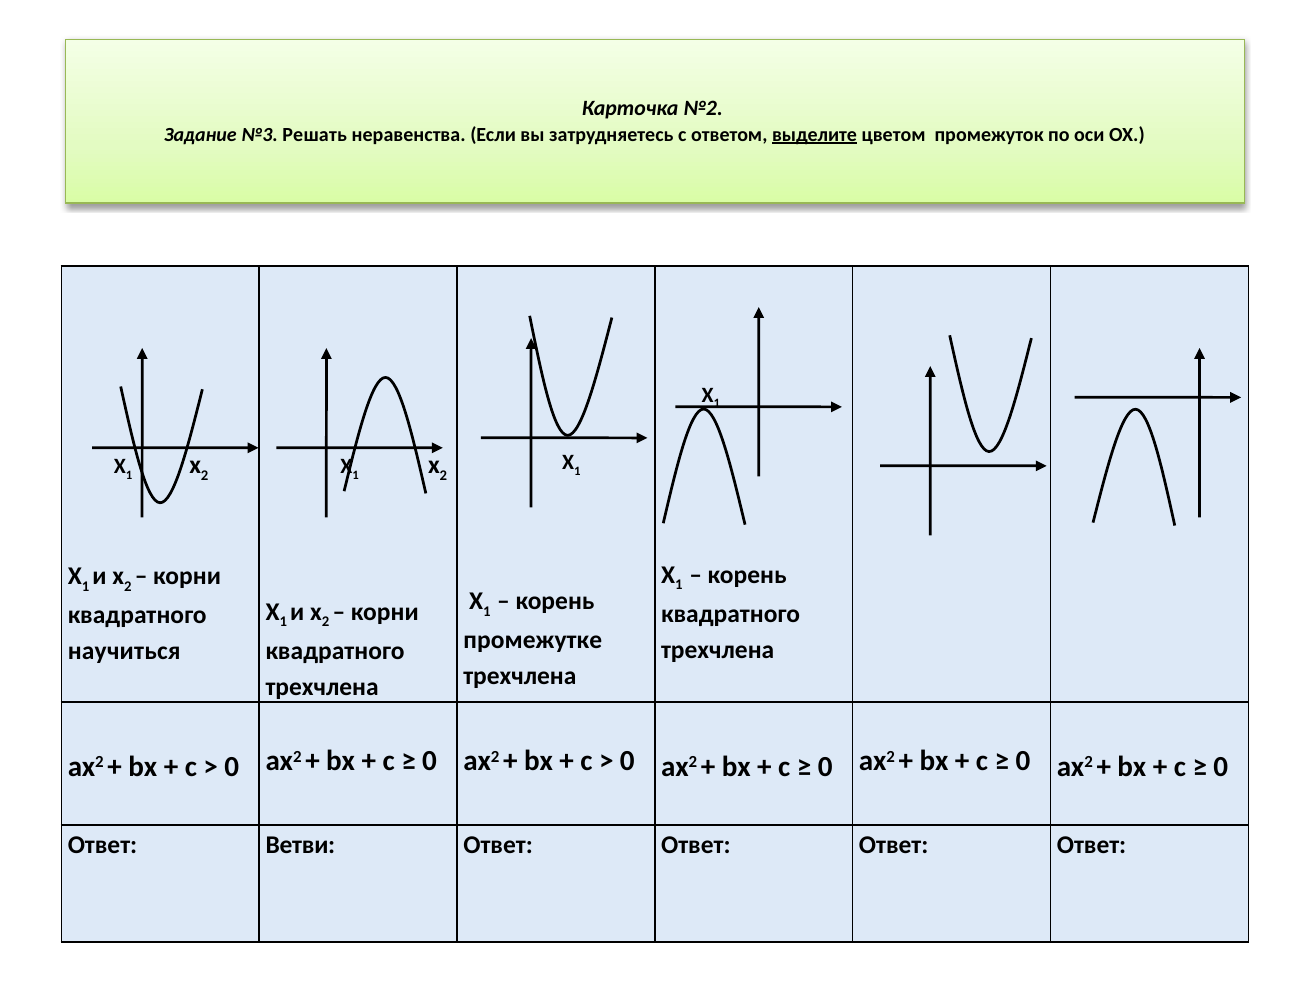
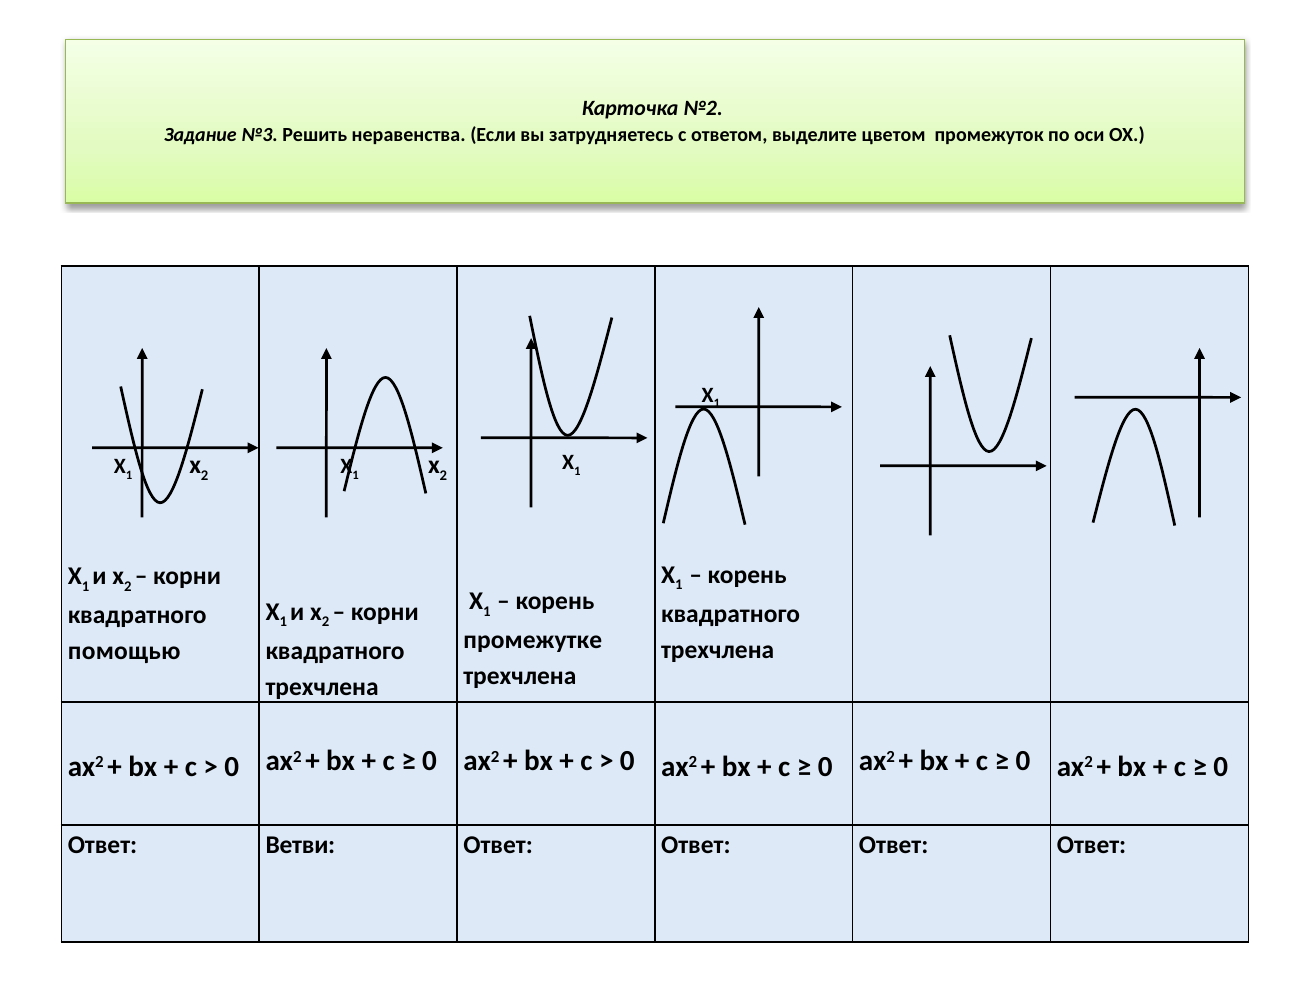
Решать: Решать -> Решить (315, 134)
выделите underline: present -> none (815, 134)
научиться: научиться -> помощью (124, 651)
